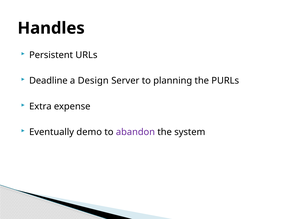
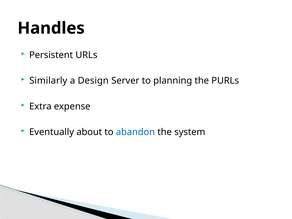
Deadline: Deadline -> Similarly (48, 81)
demo: demo -> about (89, 132)
abandon colour: purple -> blue (135, 132)
